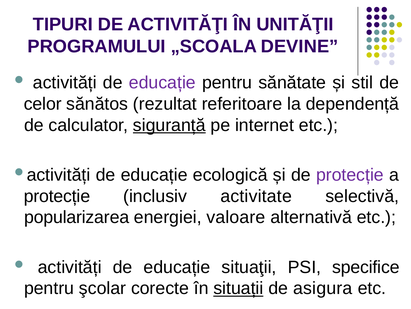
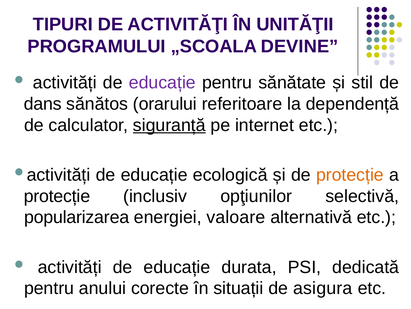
celor: celor -> dans (43, 104)
rezultat: rezultat -> orarului (165, 104)
protecție colour: purple -> orange (350, 174)
activitate: activitate -> opţiunilor (256, 196)
situaţii: situaţii -> durata (249, 267)
specifice: specifice -> dedicată (366, 267)
şcolar: şcolar -> anului (103, 288)
situații underline: present -> none (238, 288)
